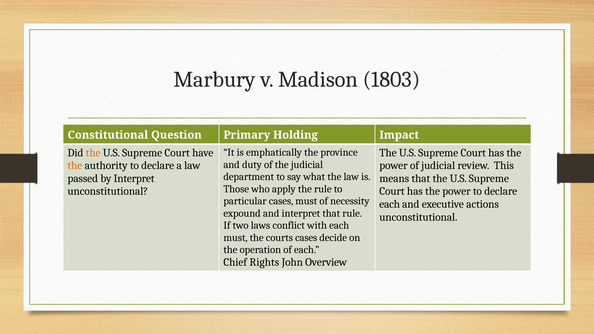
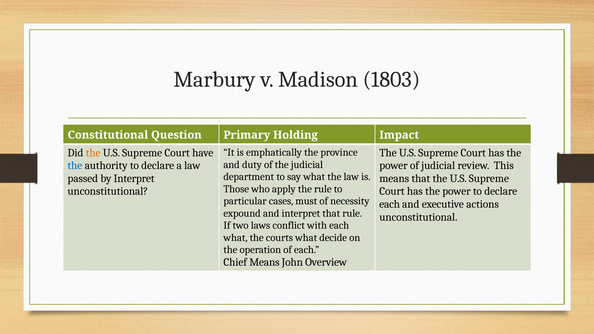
the colour: orange -> blue (75, 166)
must: must -> what (236, 238)
courts cases: cases -> what (306, 238)
Chief Rights: Rights -> Means (264, 262)
